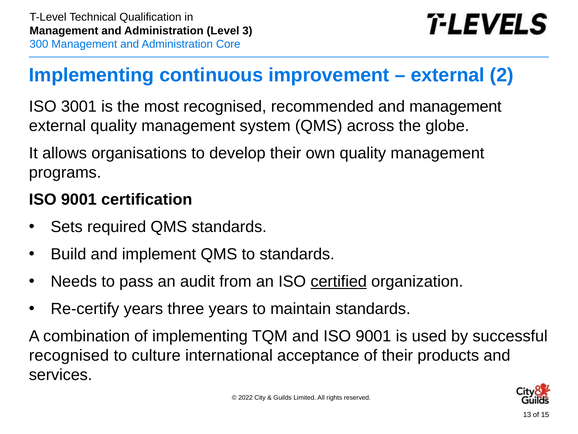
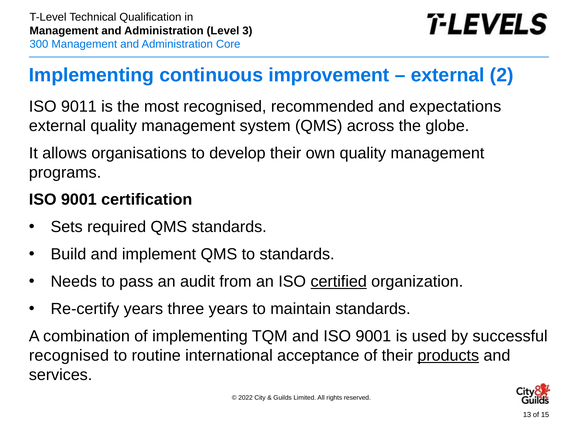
3001: 3001 -> 9011 (79, 106)
and management: management -> expectations (455, 106)
culture: culture -> routine (156, 355)
products underline: none -> present (448, 355)
